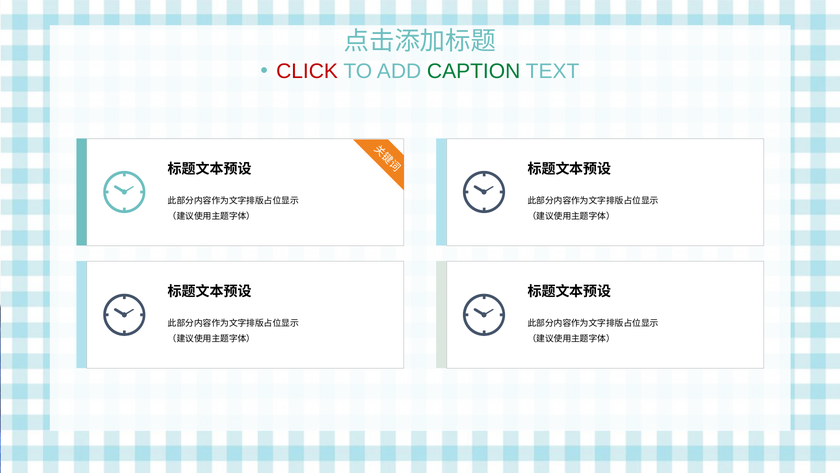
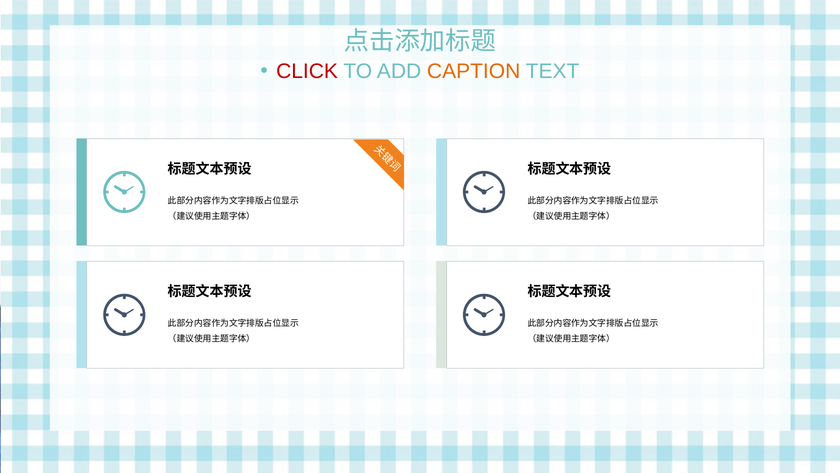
CAPTION colour: green -> orange (474, 71)
